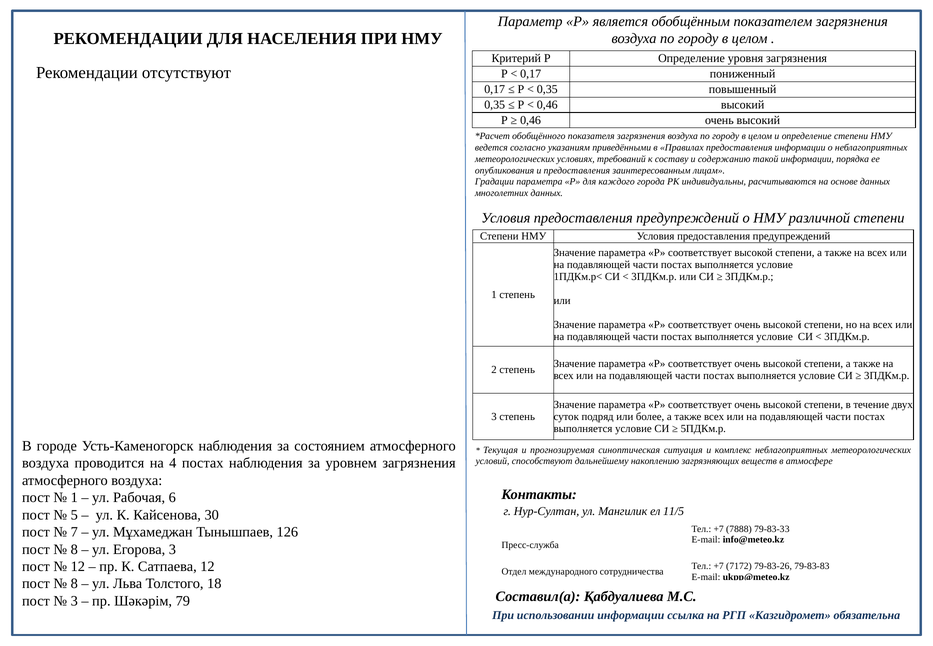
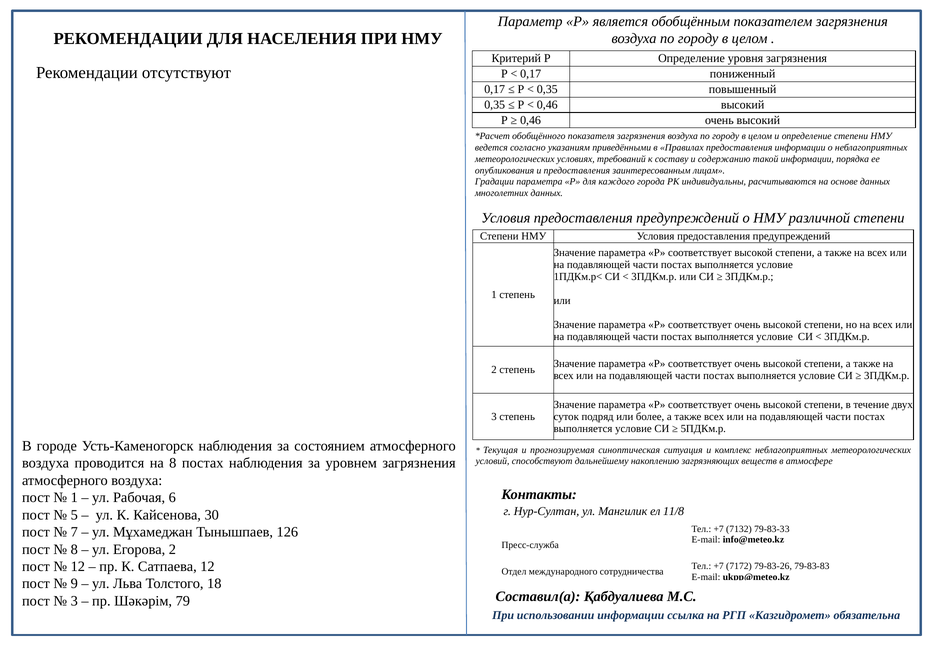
на 4: 4 -> 8 (173, 463)
11/5: 11/5 -> 11/8 (674, 511)
7888: 7888 -> 7132 (739, 529)
Егорова 3: 3 -> 2 (172, 549)
8: 8 -> 9 (74, 584)
